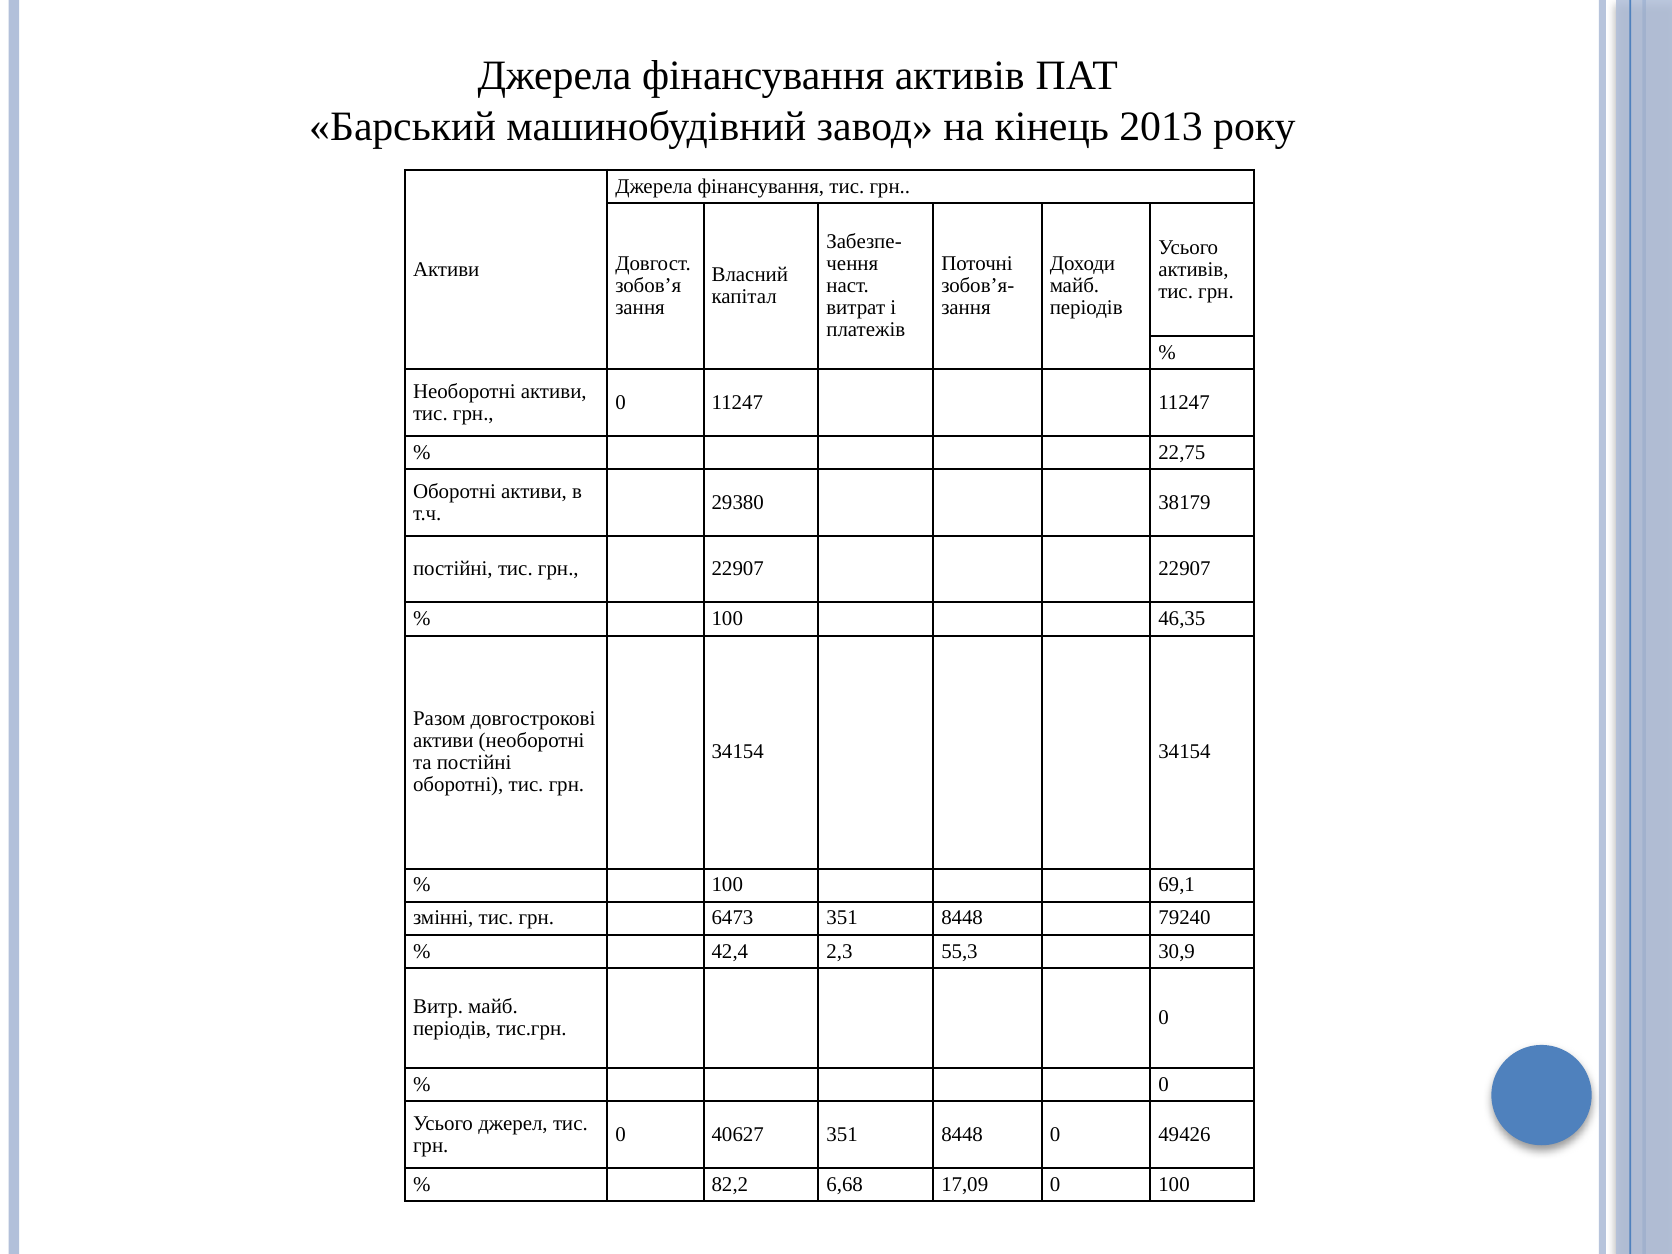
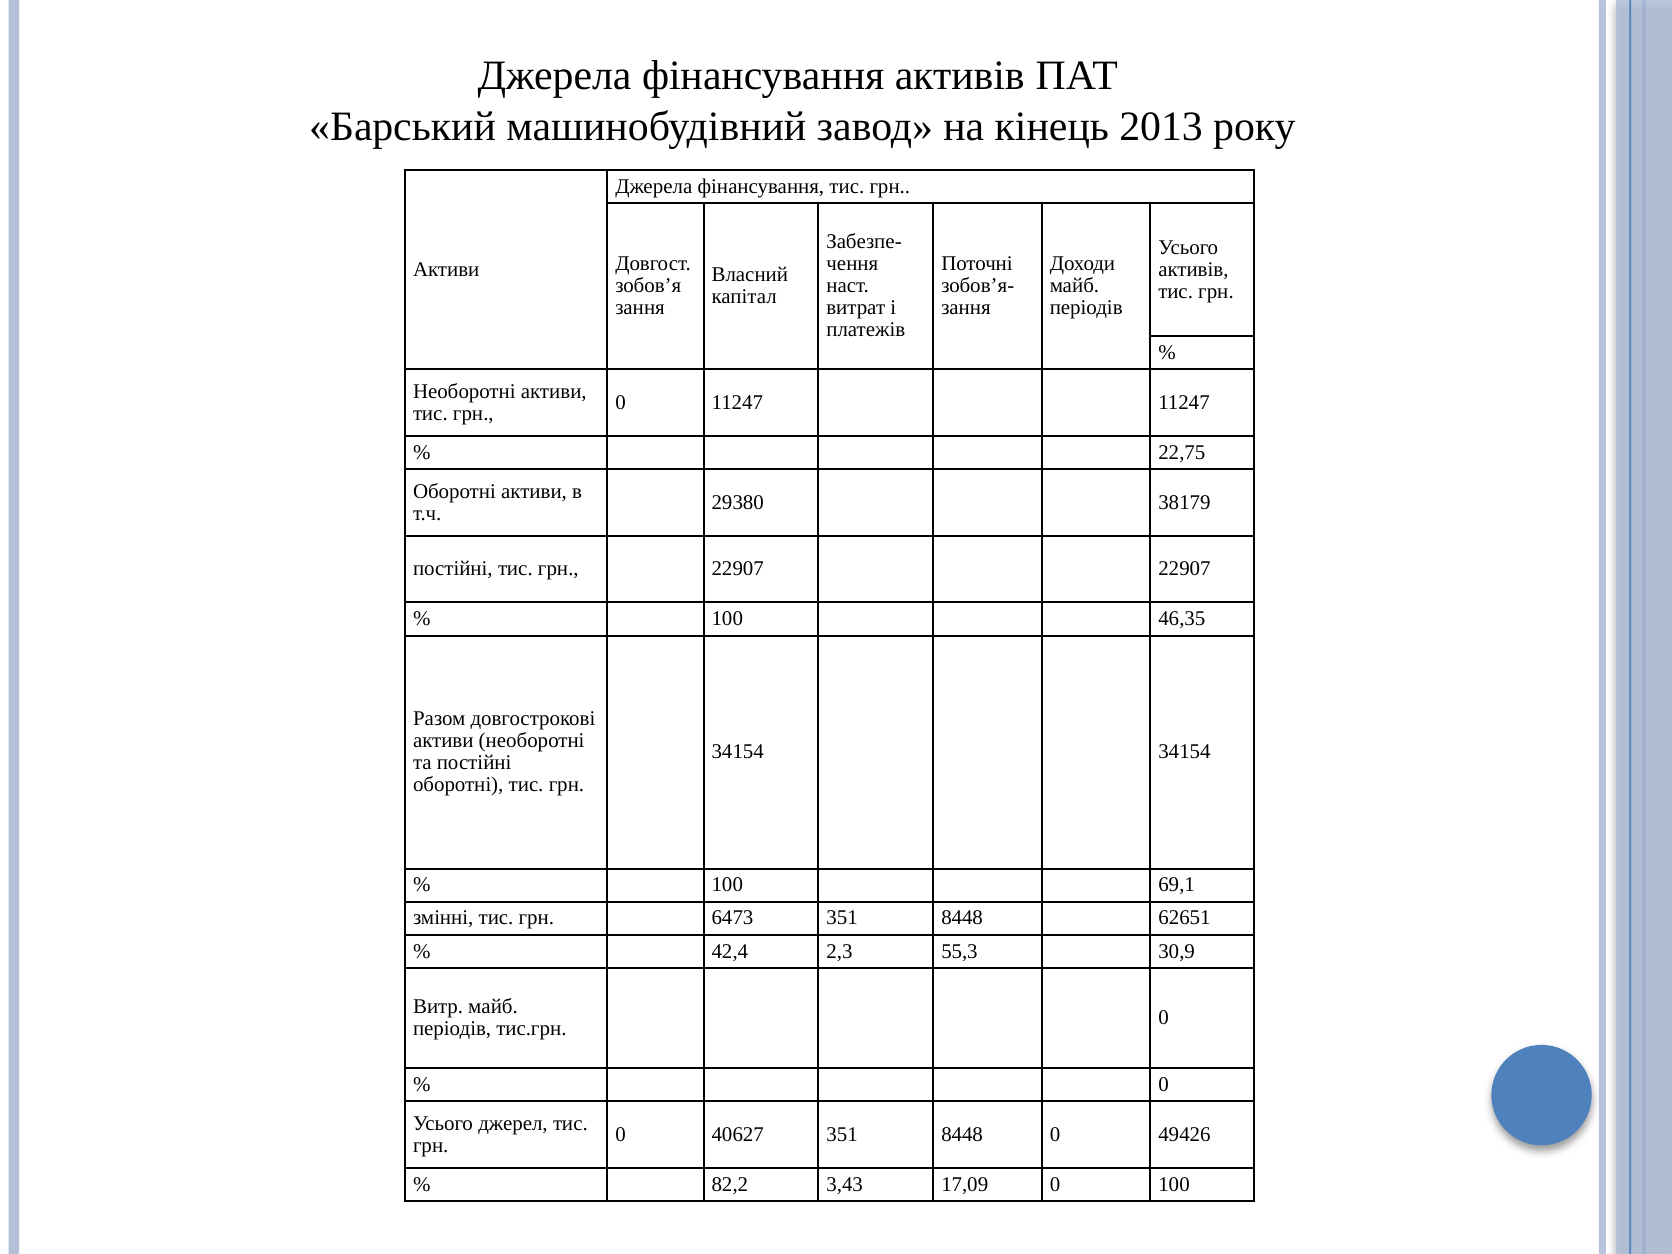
79240: 79240 -> 62651 (1184, 918)
6,68: 6,68 -> 3,43 (845, 1184)
